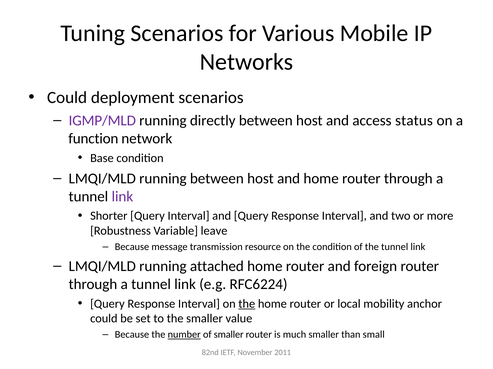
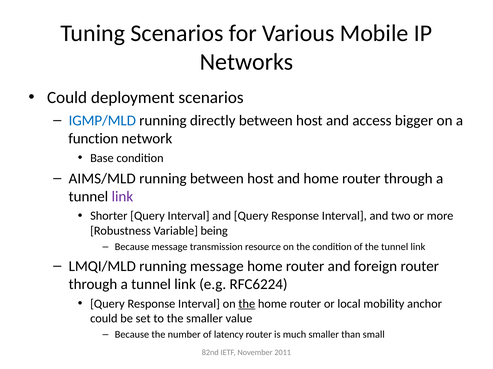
IGMP/MLD colour: purple -> blue (102, 121)
status: status -> bigger (414, 121)
LMQI/MLD: LMQI/MLD -> AIMS/MLD (102, 179)
leave: leave -> being (214, 231)
running attached: attached -> message (217, 267)
number underline: present -> none (184, 335)
of smaller: smaller -> latency (229, 335)
